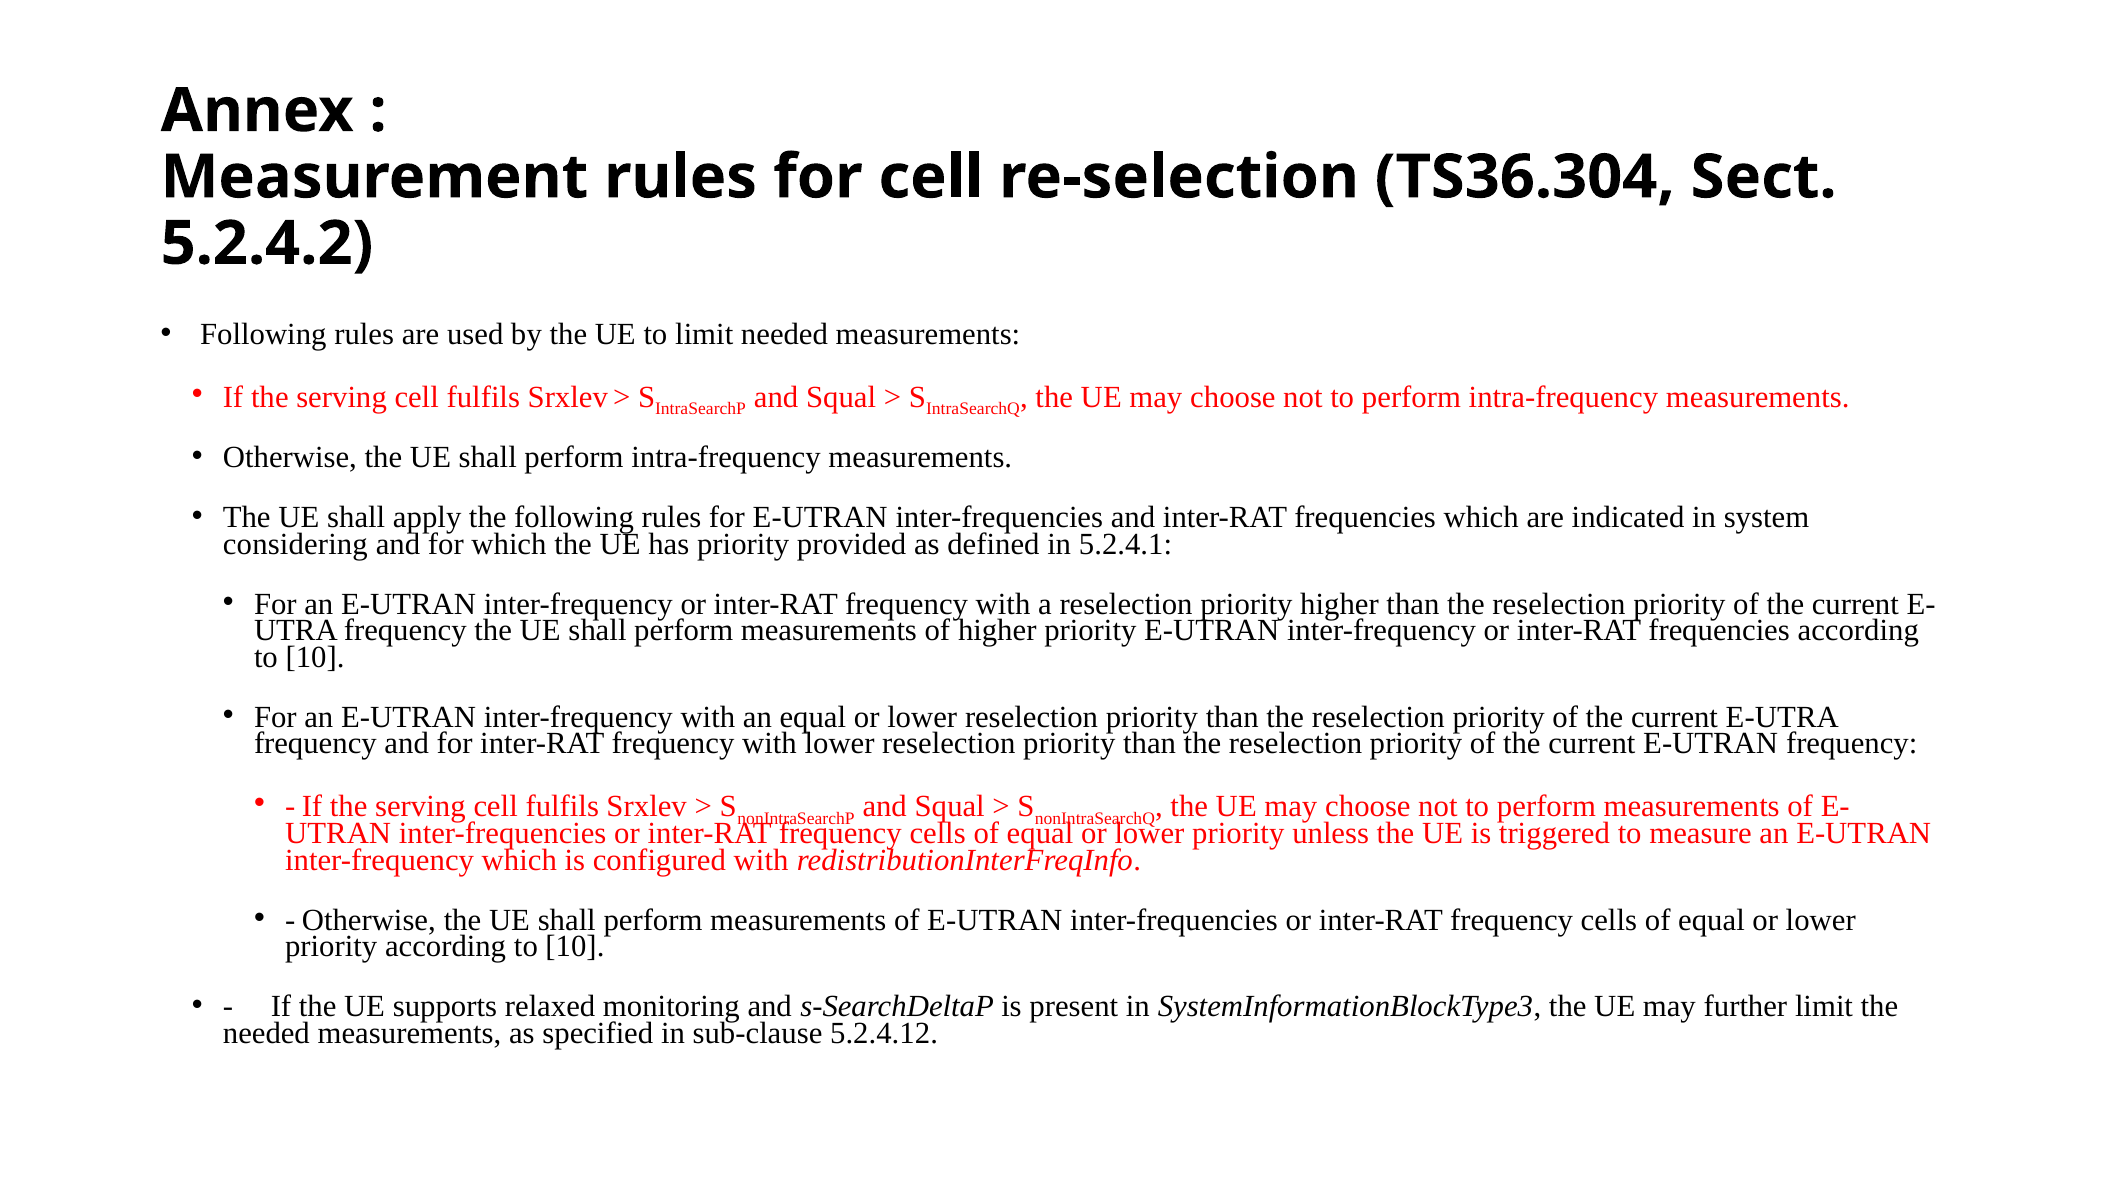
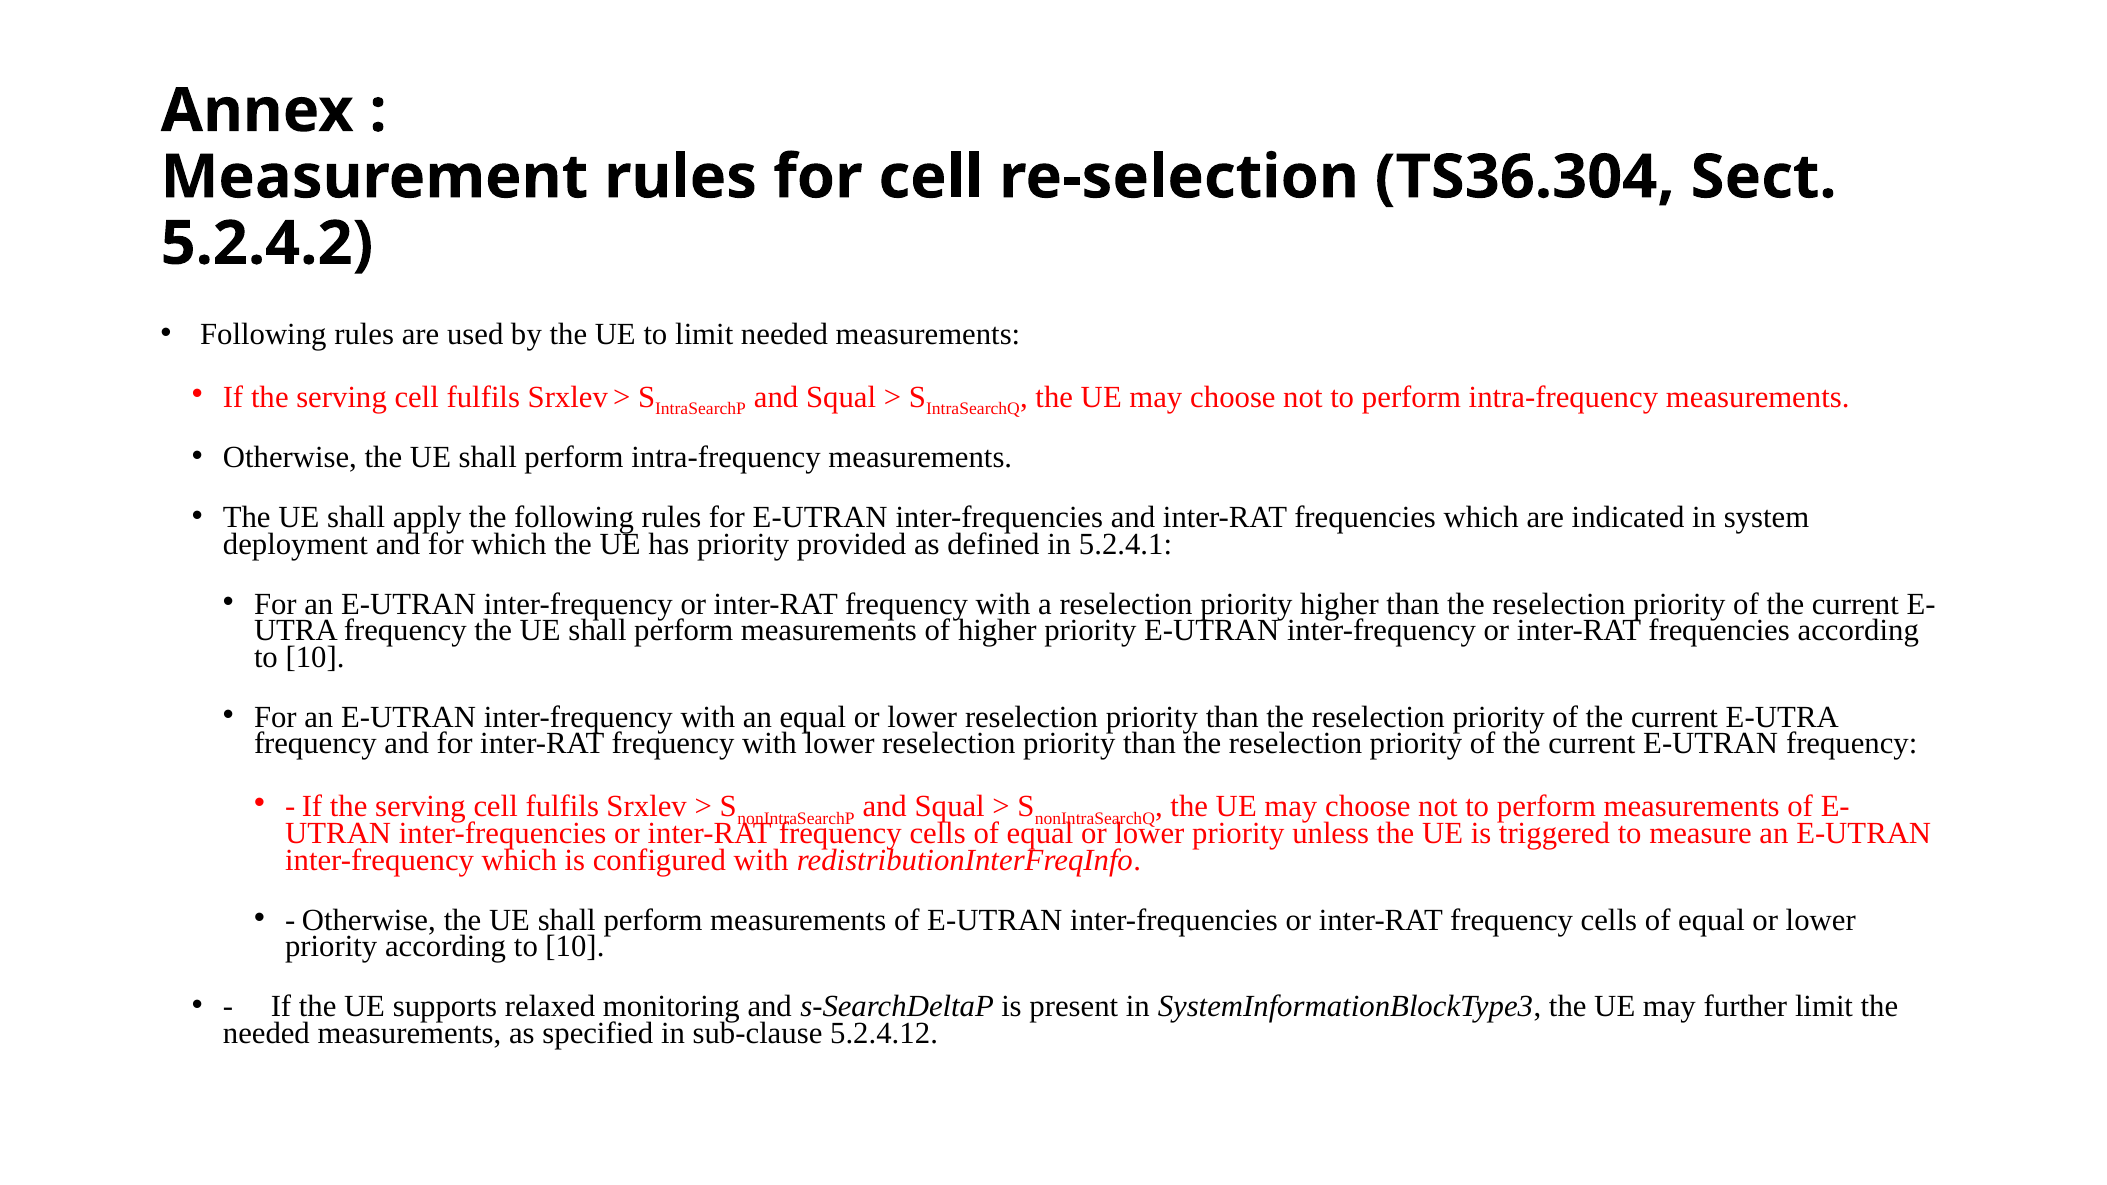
considering: considering -> deployment (295, 544)
